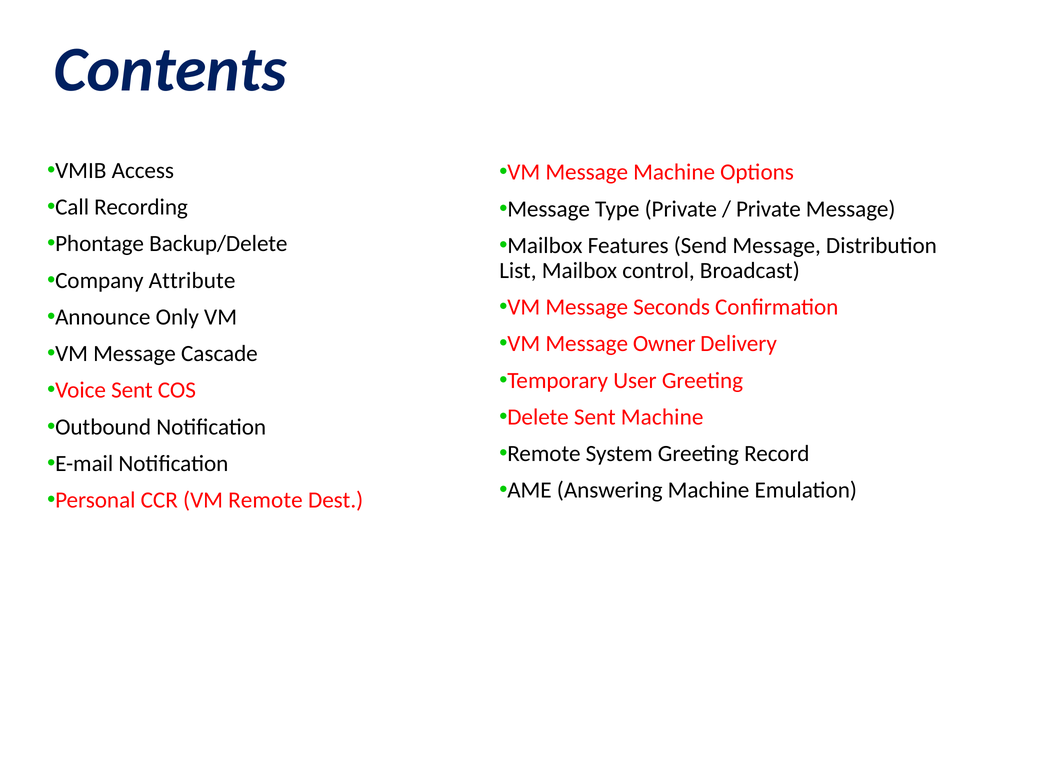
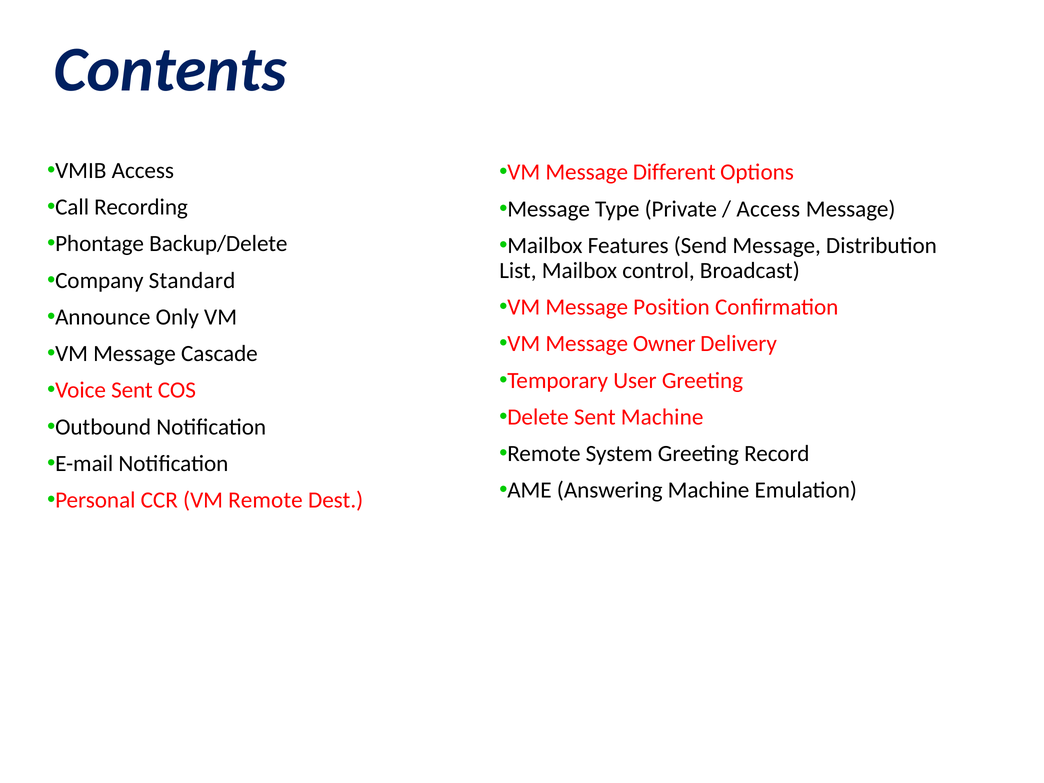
Message Machine: Machine -> Different (674, 172)
Private: Private -> Access (768, 209)
Attribute: Attribute -> Standard (192, 280)
Seconds: Seconds -> Position (671, 307)
